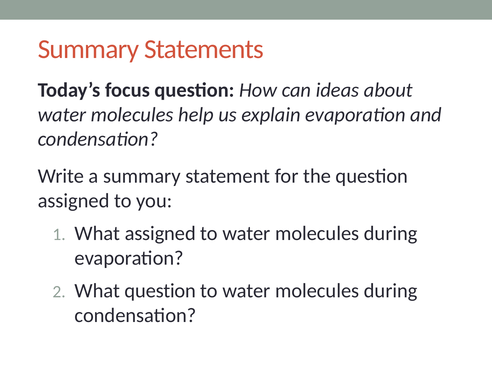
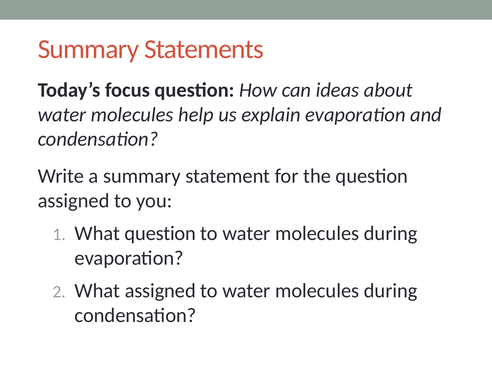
What assigned: assigned -> question (160, 233)
What question: question -> assigned (160, 291)
